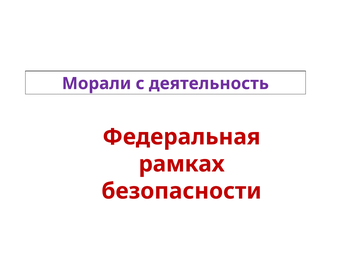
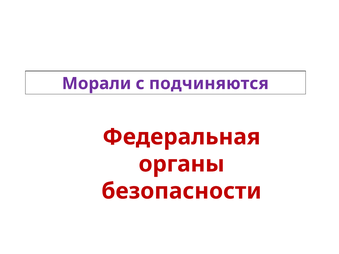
деятельность: деятельность -> подчиняются (209, 84)
рамках: рамках -> органы (182, 164)
